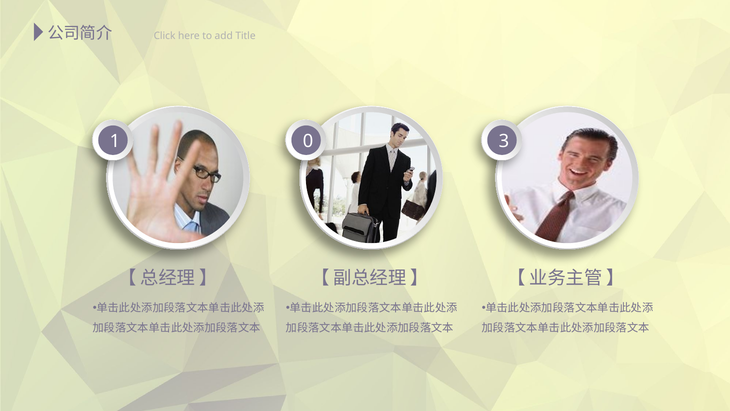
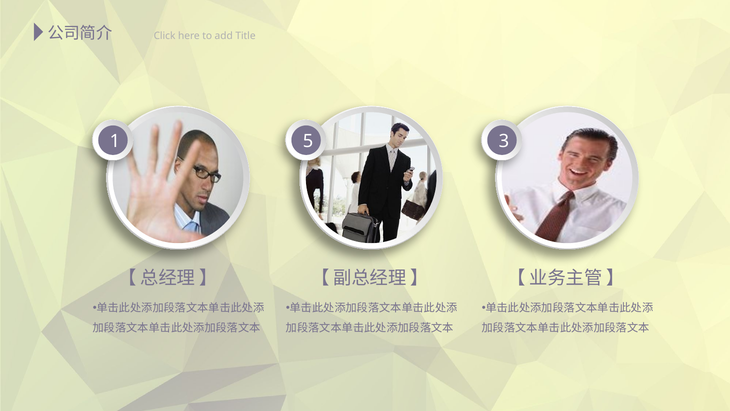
0: 0 -> 5 (308, 141)
